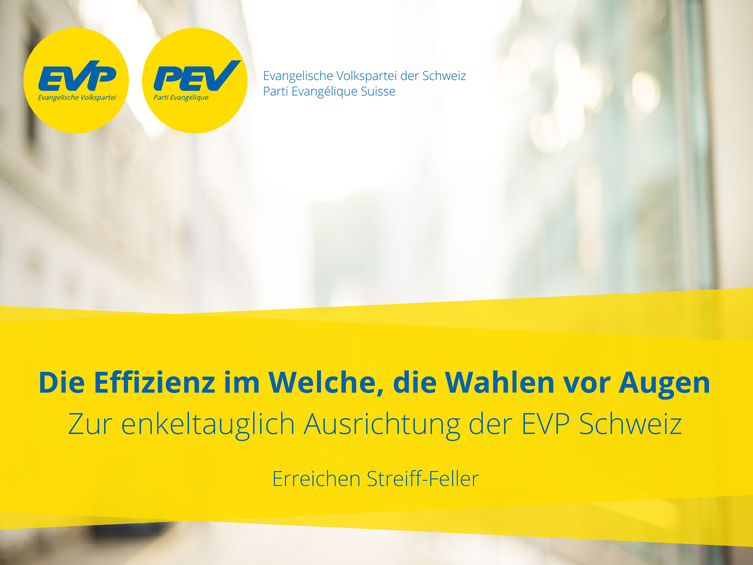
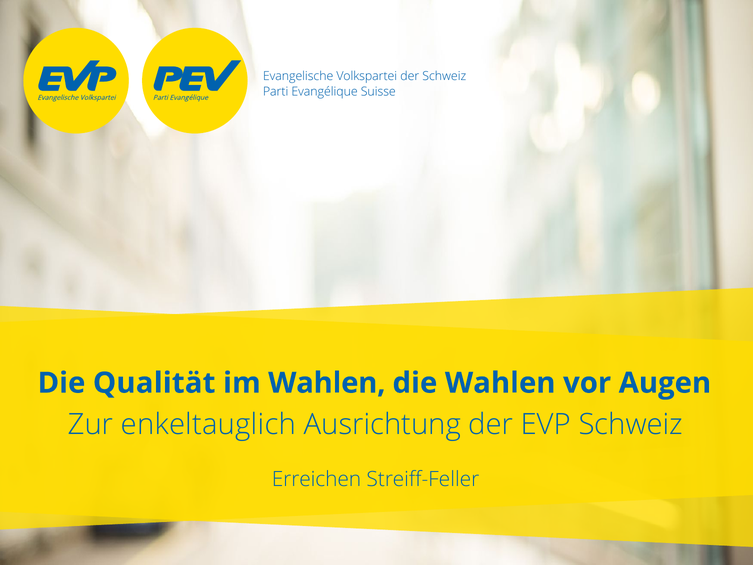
Effizienz: Effizienz -> Qualität (154, 383)
im Welche: Welche -> Wahlen (327, 383)
